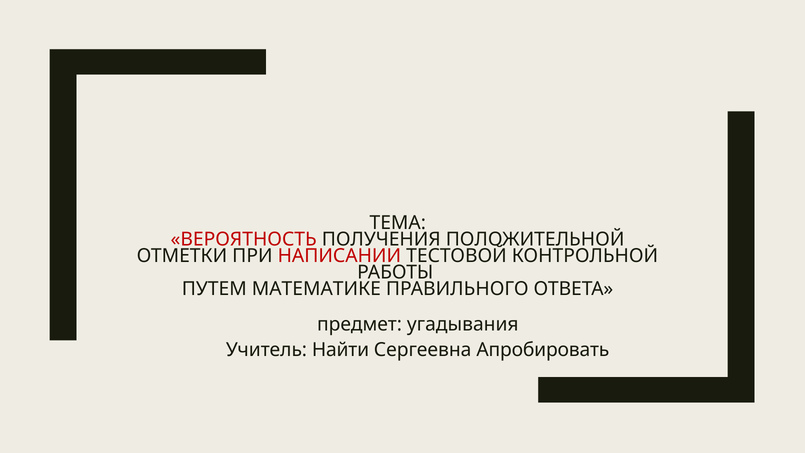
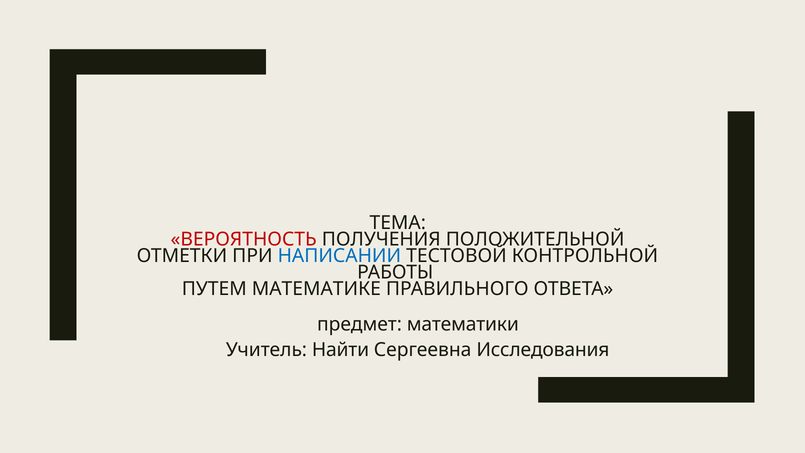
НАПИСАНИИ colour: red -> blue (339, 256)
угадывания: угадывания -> математики (463, 324)
Апробировать: Апробировать -> Исследования (543, 350)
